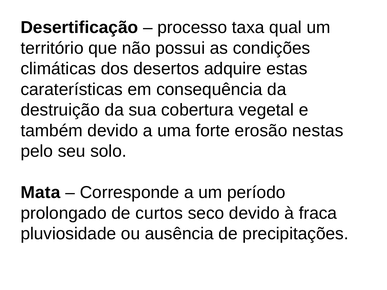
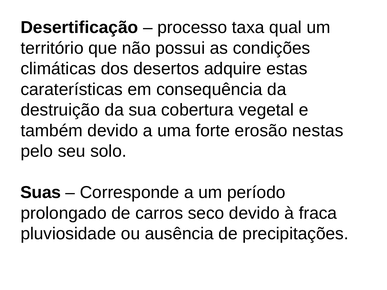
Mata: Mata -> Suas (41, 193)
curtos: curtos -> carros (159, 213)
